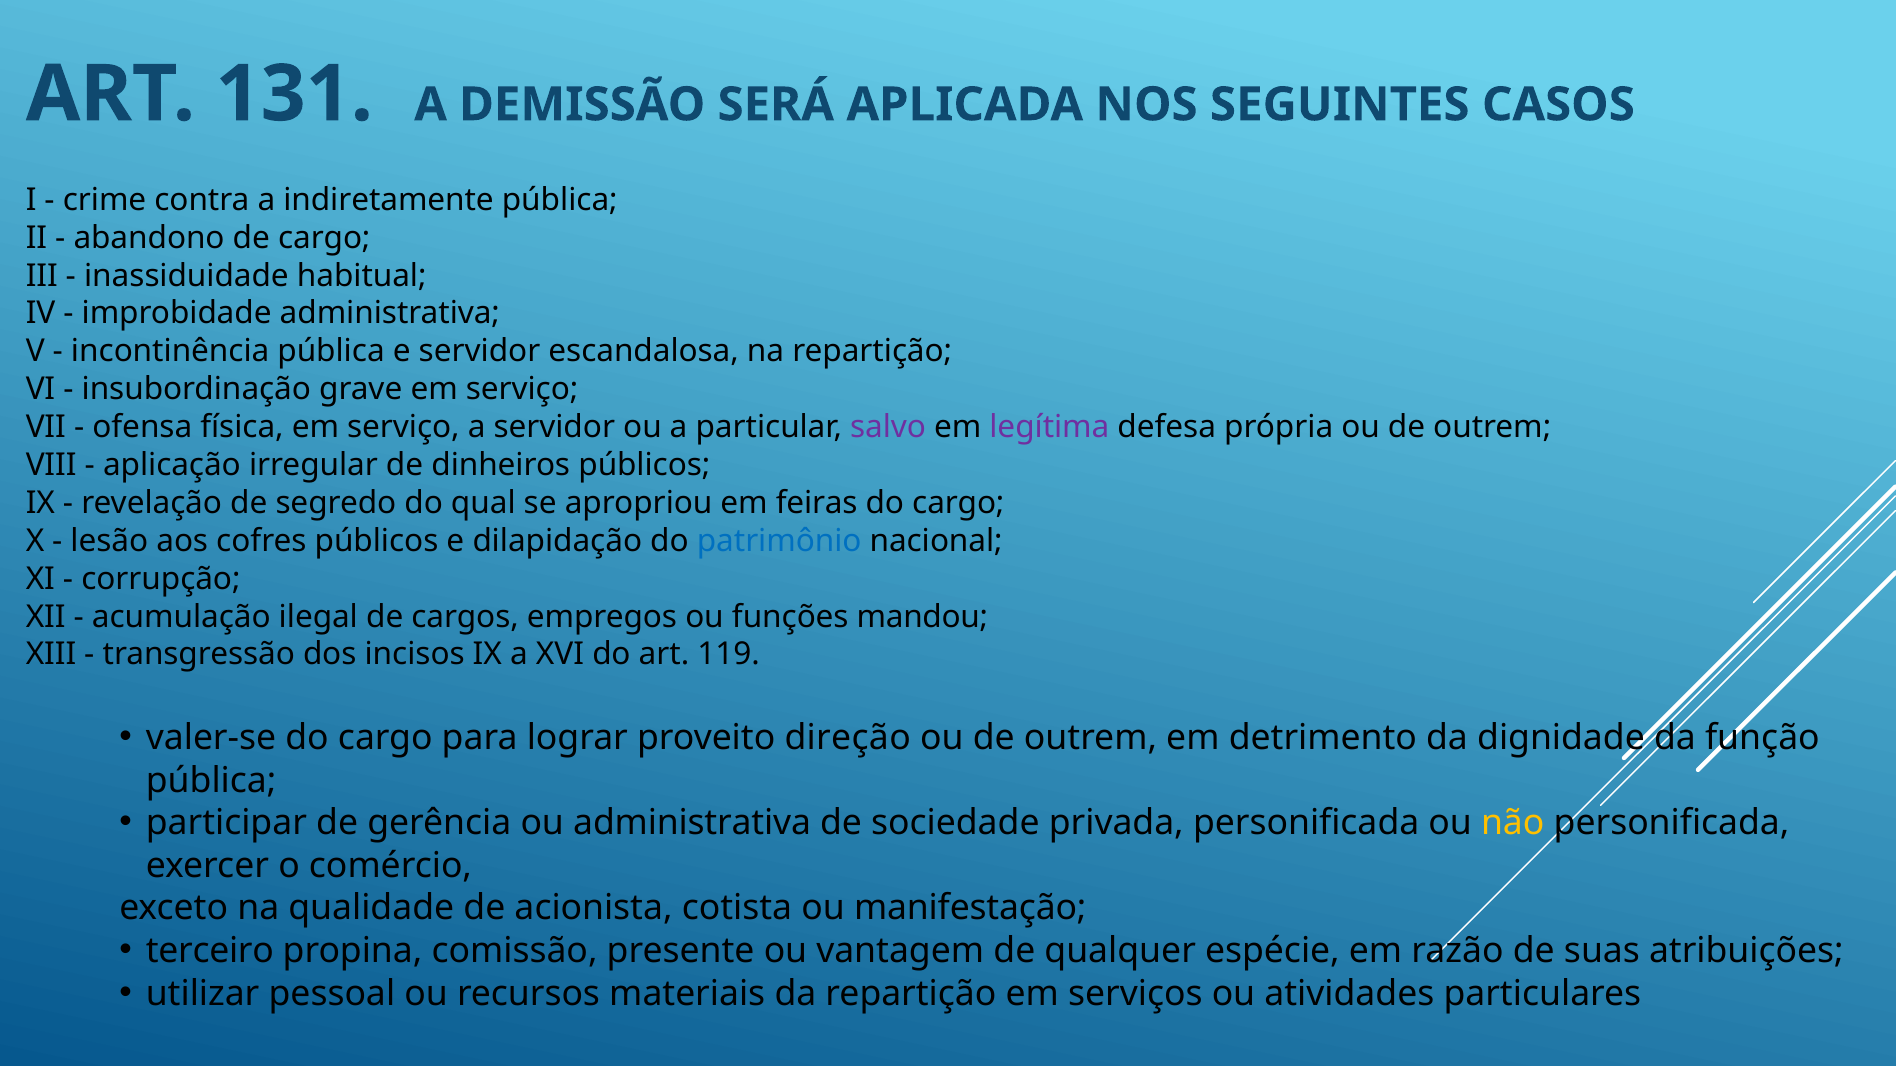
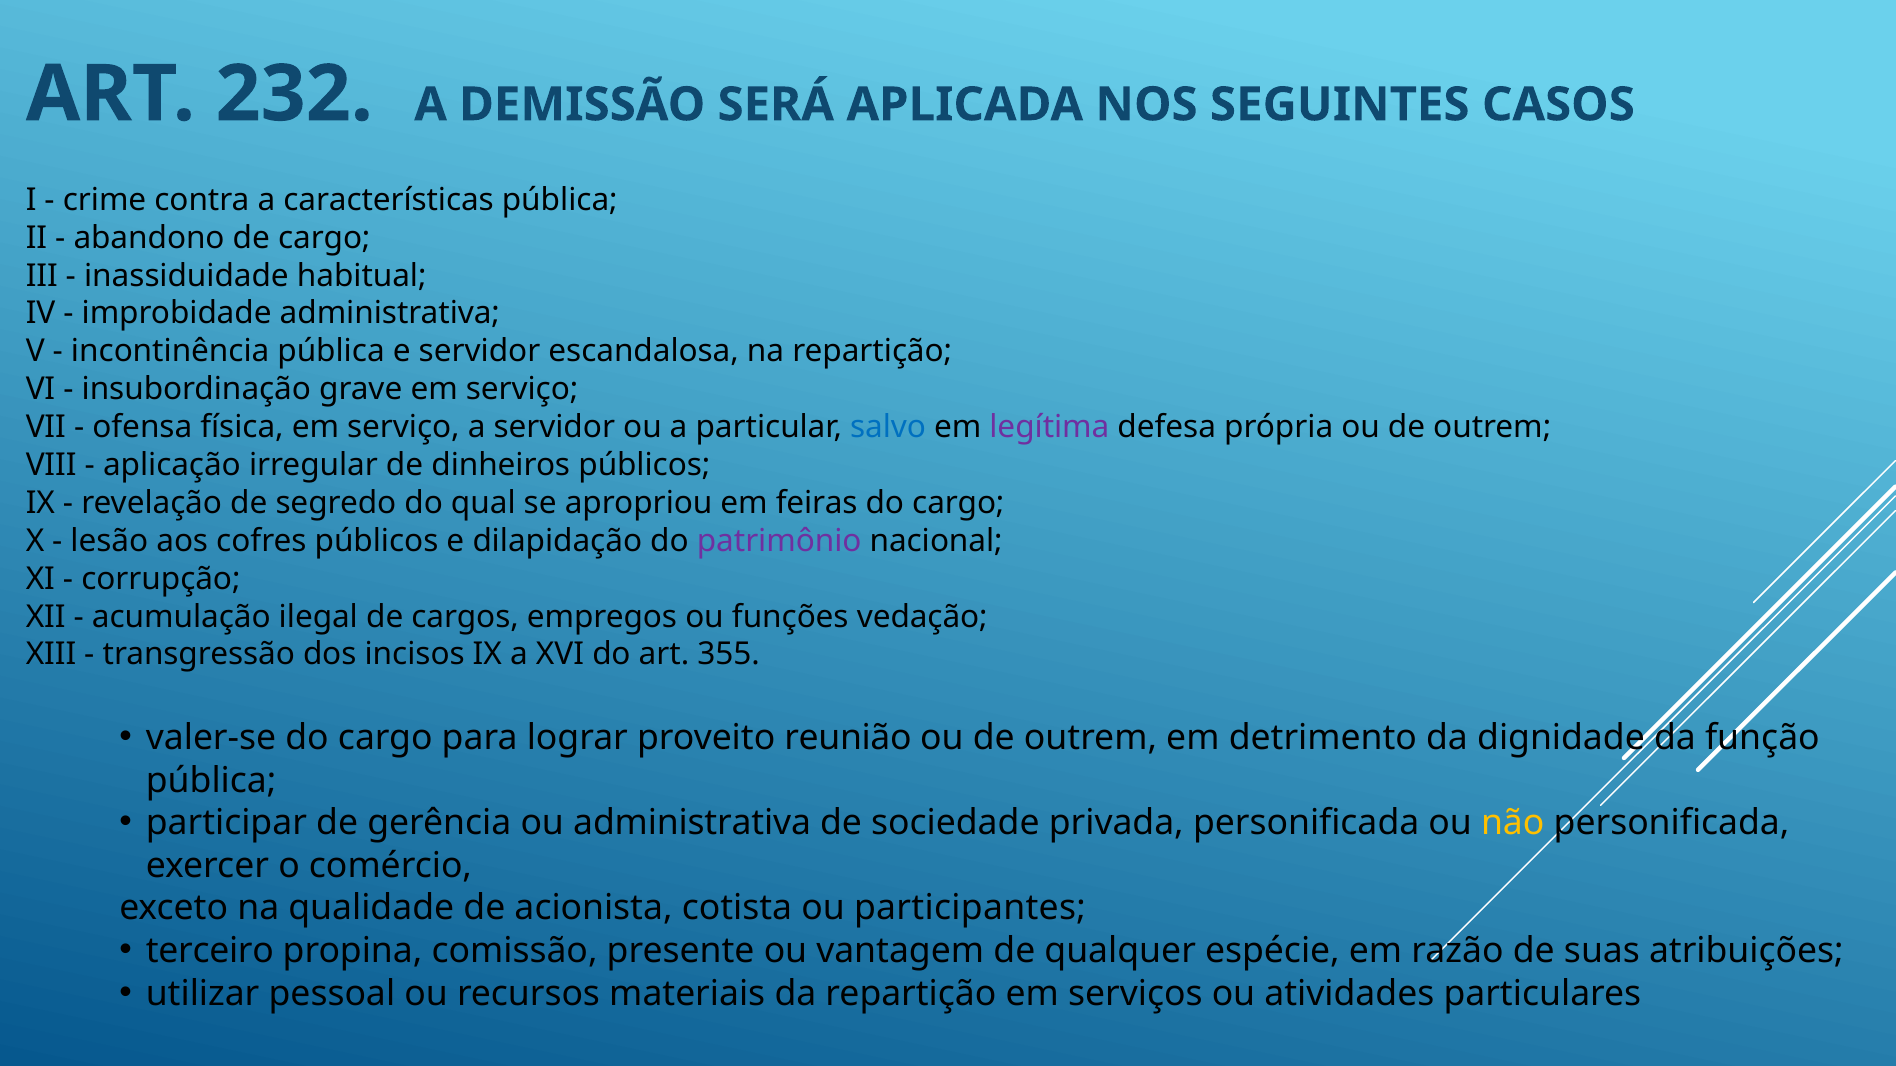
131: 131 -> 232 (294, 94)
indiretamente: indiretamente -> características (389, 200)
salvo colour: purple -> blue (888, 427)
patrimônio colour: blue -> purple (779, 541)
mandou: mandou -> vedação (922, 617)
119: 119 -> 355 (729, 655)
direção: direção -> reunião (848, 738)
manifestação: manifestação -> participantes (970, 909)
